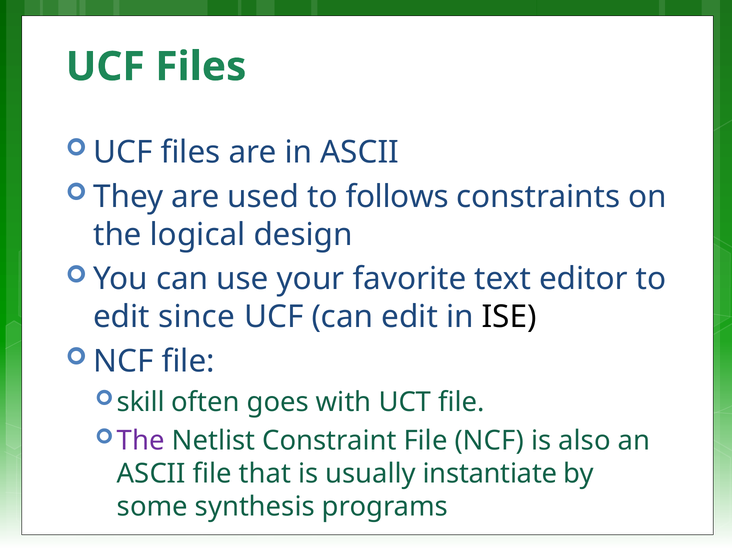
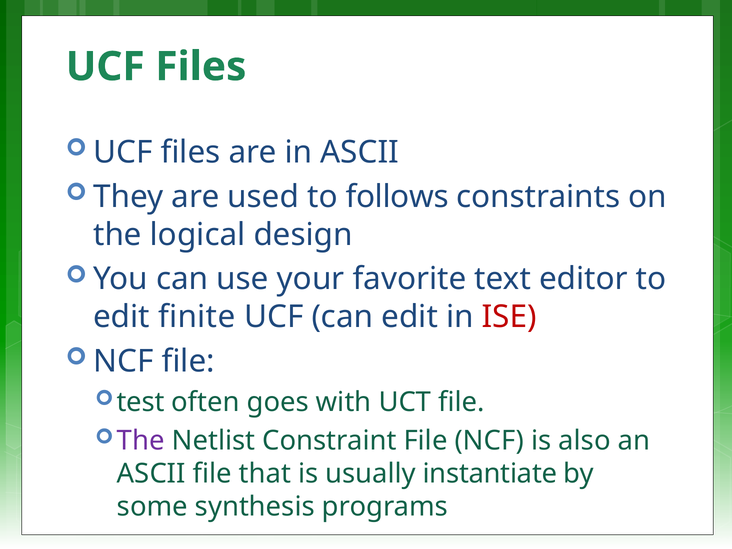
since: since -> finite (197, 317)
ISE colour: black -> red (509, 317)
skill: skill -> test (141, 402)
